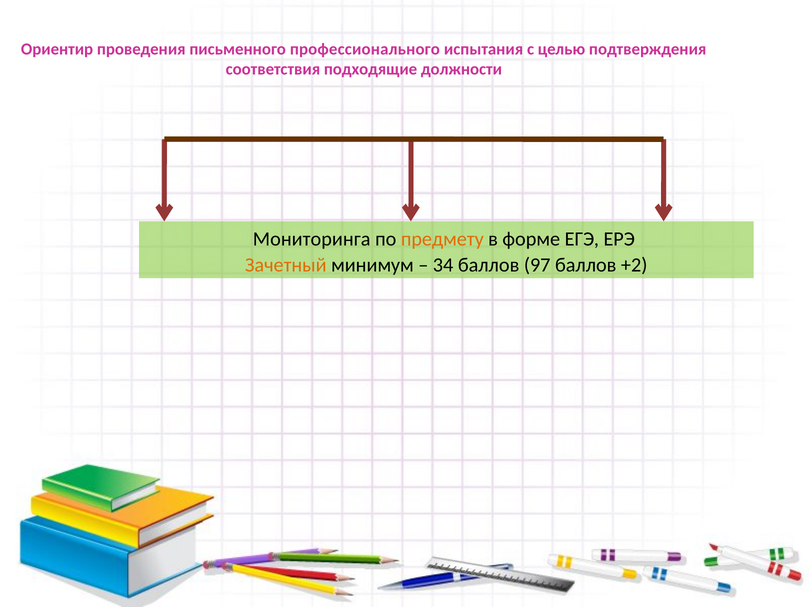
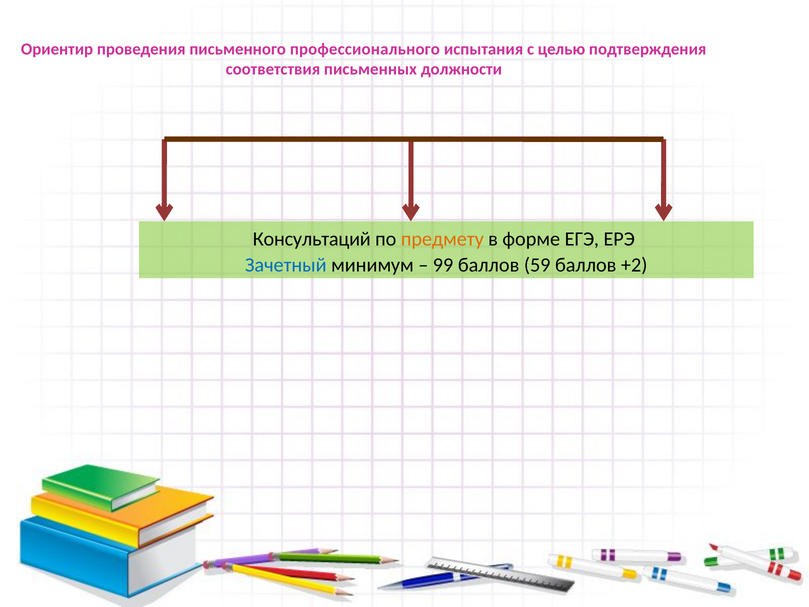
подходящие: подходящие -> письменных (370, 69)
Мониторинга: Мониторинга -> Консультаций (312, 239)
Зачетный colour: orange -> blue (286, 265)
34: 34 -> 99 (443, 265)
97: 97 -> 59 (537, 265)
